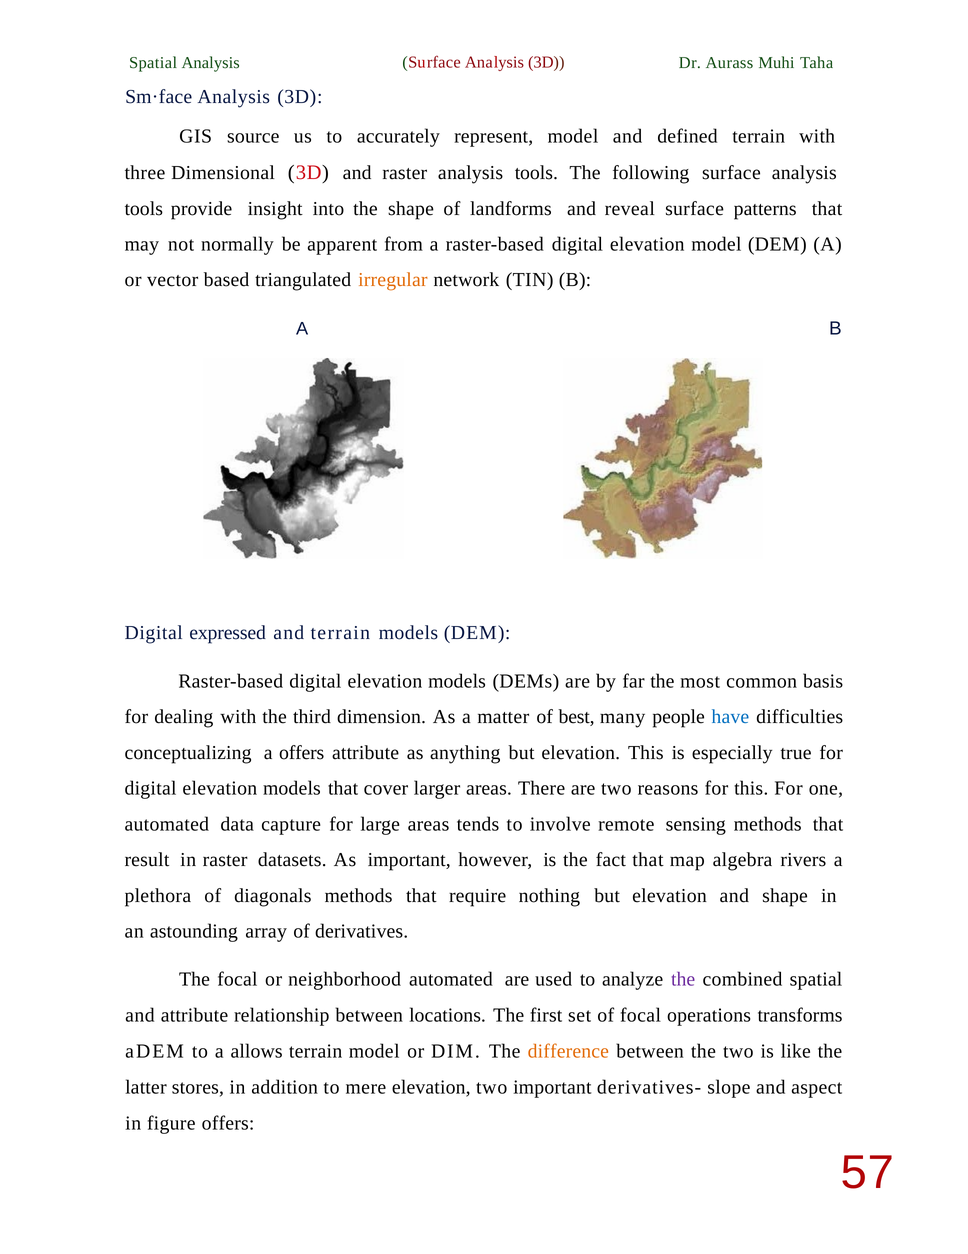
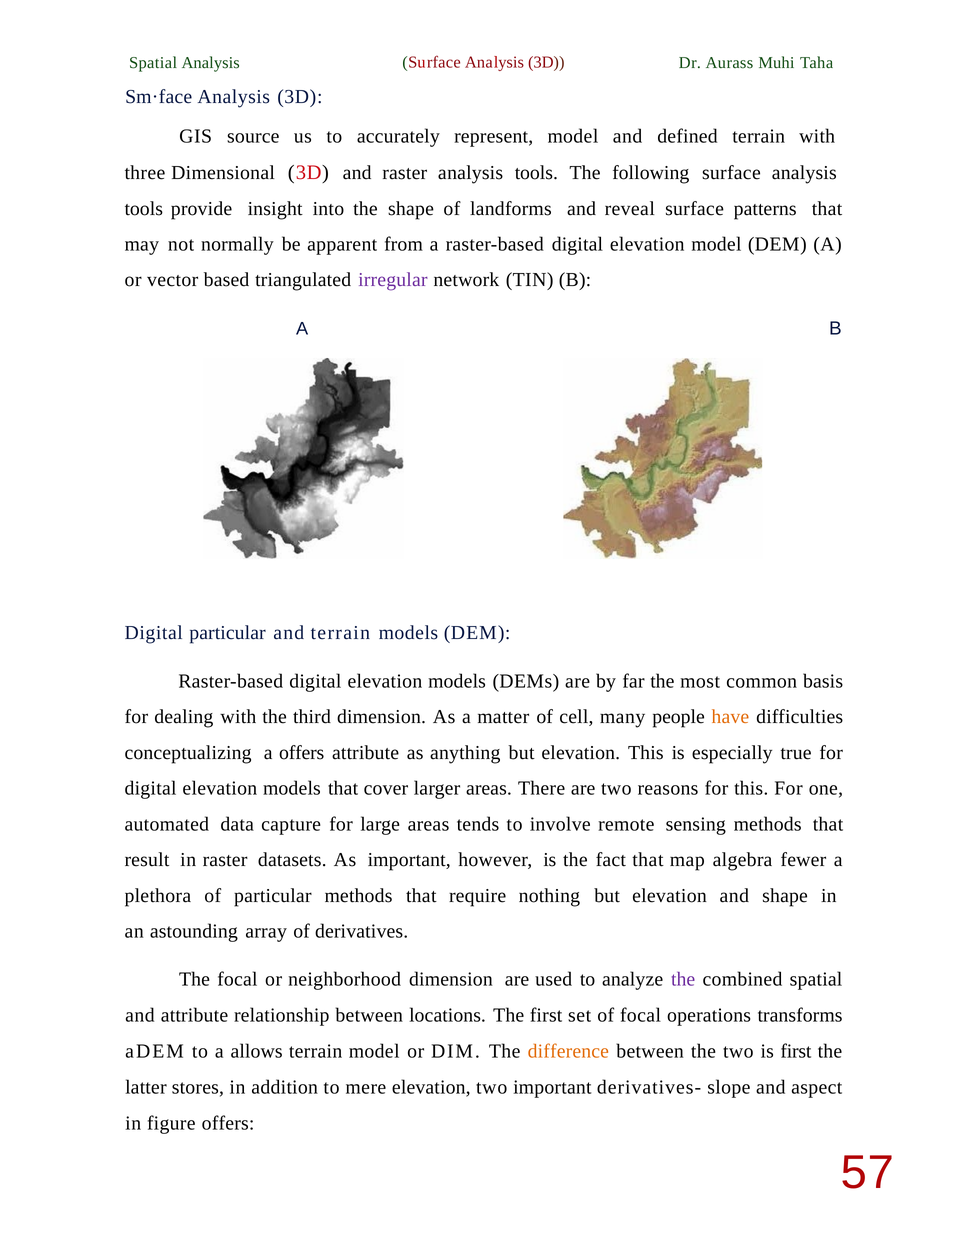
irregular colour: orange -> purple (393, 280)
Digital expressed: expressed -> particular (227, 633)
best: best -> cell (576, 717)
have colour: blue -> orange (730, 717)
rivers: rivers -> fewer (803, 860)
of diagonals: diagonals -> particular (273, 896)
neighborhood automated: automated -> dimension (451, 979)
is like: like -> first (796, 1052)
